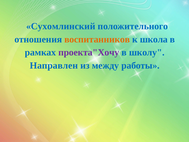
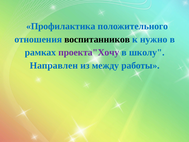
Сухомлинский: Сухомлинский -> Профилактика (61, 26)
воспитанников colour: orange -> black (97, 39)
школа: школа -> нужно (154, 39)
